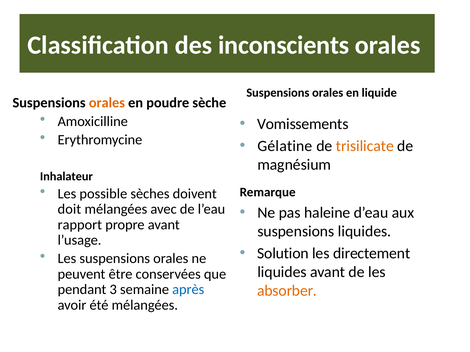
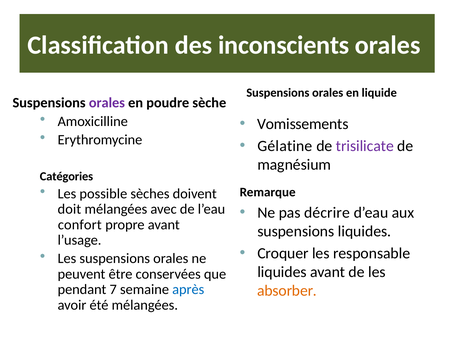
orales colour: orange -> purple (107, 103)
trisilicate colour: orange -> purple (365, 146)
Inhalateur: Inhalateur -> Catégories (66, 177)
haleine: haleine -> décrire (327, 213)
rapport: rapport -> confort (80, 225)
Solution: Solution -> Croquer (283, 254)
directement: directement -> responsable (372, 254)
3: 3 -> 7 (113, 290)
